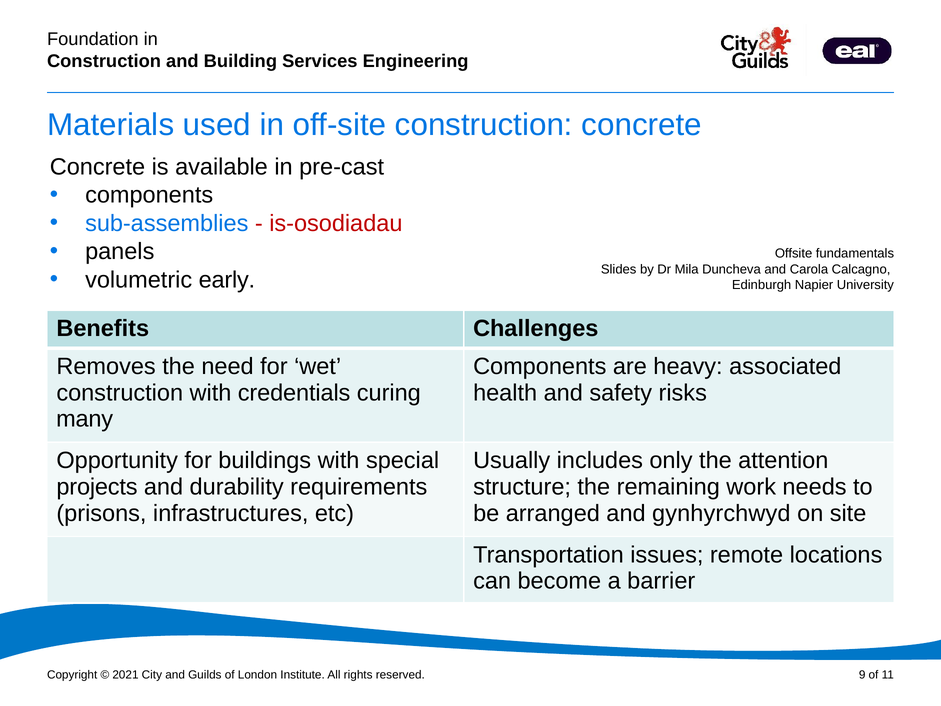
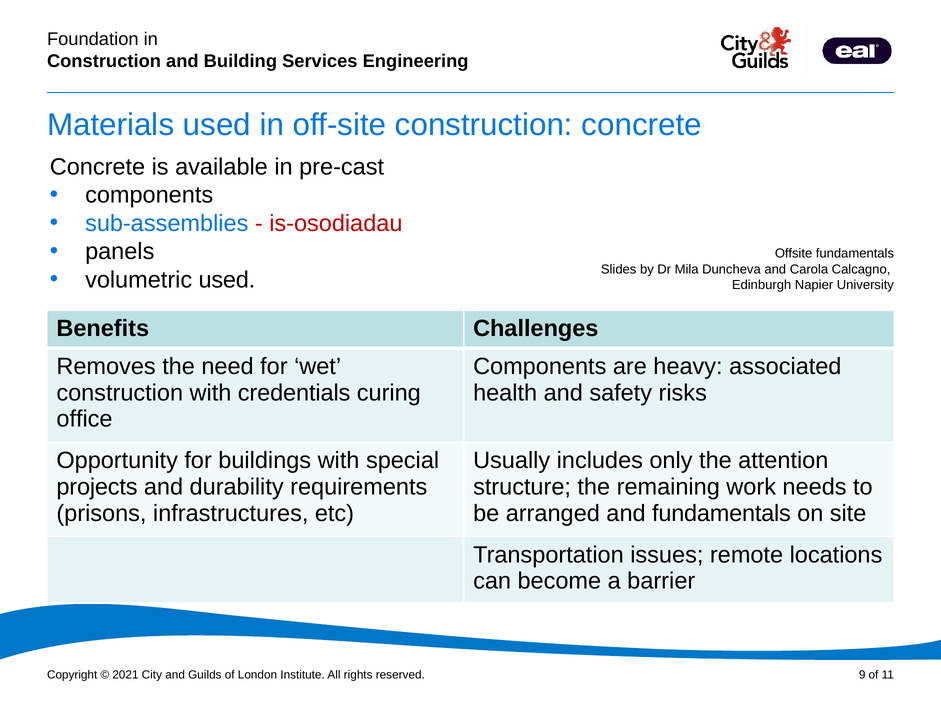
volumetric early: early -> used (227, 280)
many: many -> office (85, 419)
and gynhyrchwyd: gynhyrchwyd -> fundamentals (721, 513)
